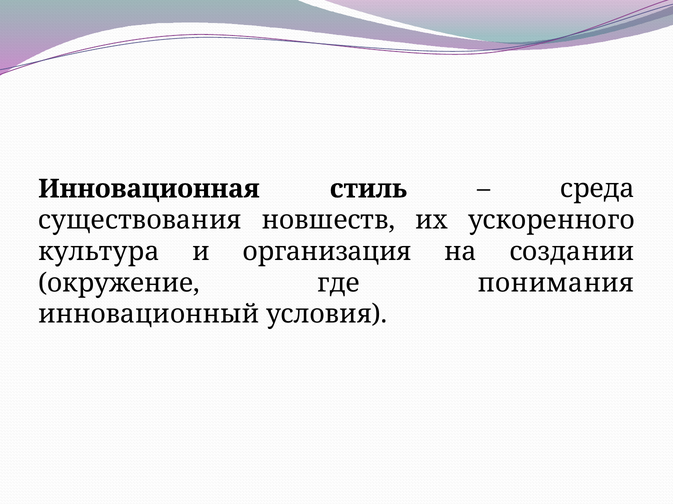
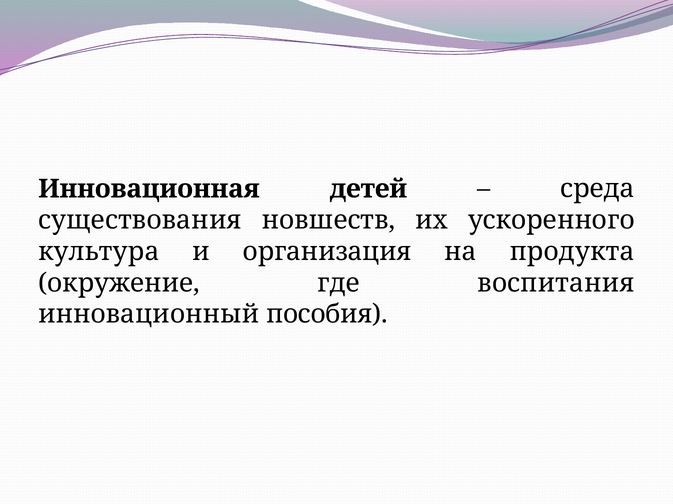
стиль: стиль -> детей (369, 189)
создании: создании -> продукта (572, 252)
понимания: понимания -> воспитания (556, 283)
условия: условия -> пособия (327, 315)
